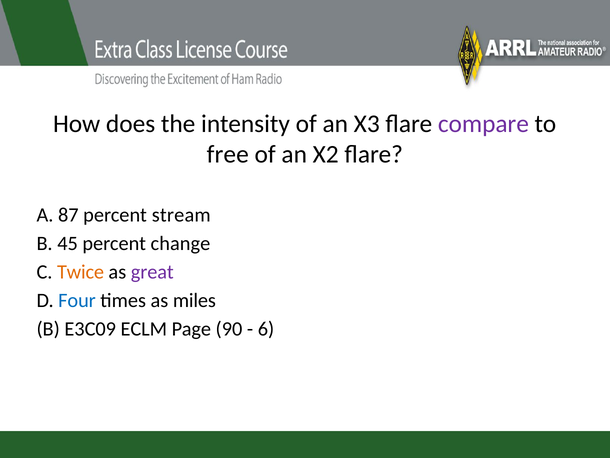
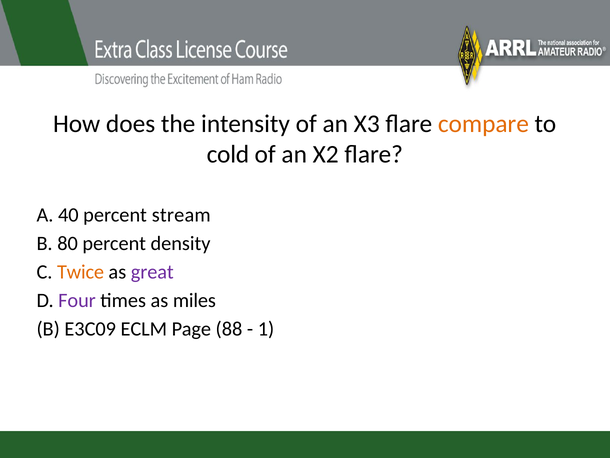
compare colour: purple -> orange (483, 124)
free: free -> cold (228, 154)
87: 87 -> 40 (68, 215)
45: 45 -> 80 (68, 243)
change: change -> density (181, 243)
Four colour: blue -> purple (77, 300)
90: 90 -> 88 (229, 329)
6: 6 -> 1 (266, 329)
